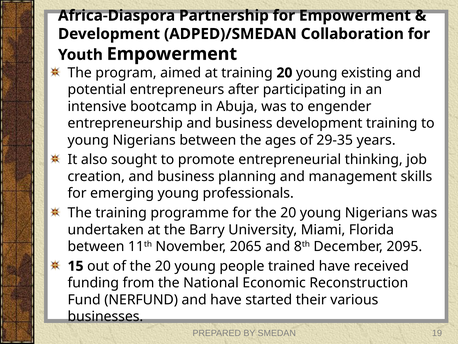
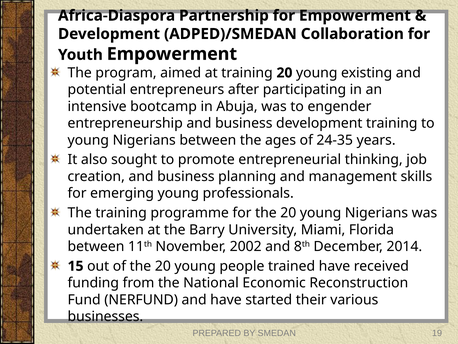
29-35: 29-35 -> 24-35 (335, 140)
2065: 2065 -> 2002 (246, 246)
2095: 2095 -> 2014 (404, 246)
